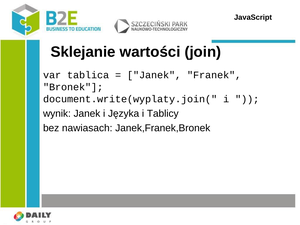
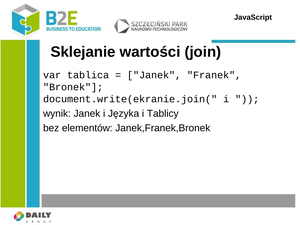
document.write(wyplaty.join(: document.write(wyplaty.join( -> document.write(ekranie.join( (130, 99)
nawiasach: nawiasach -> elementów (87, 128)
